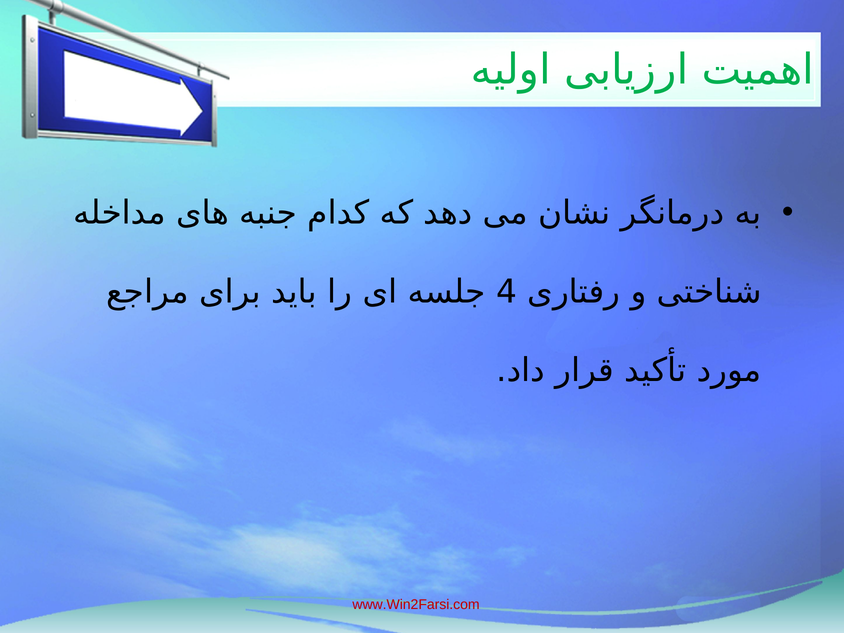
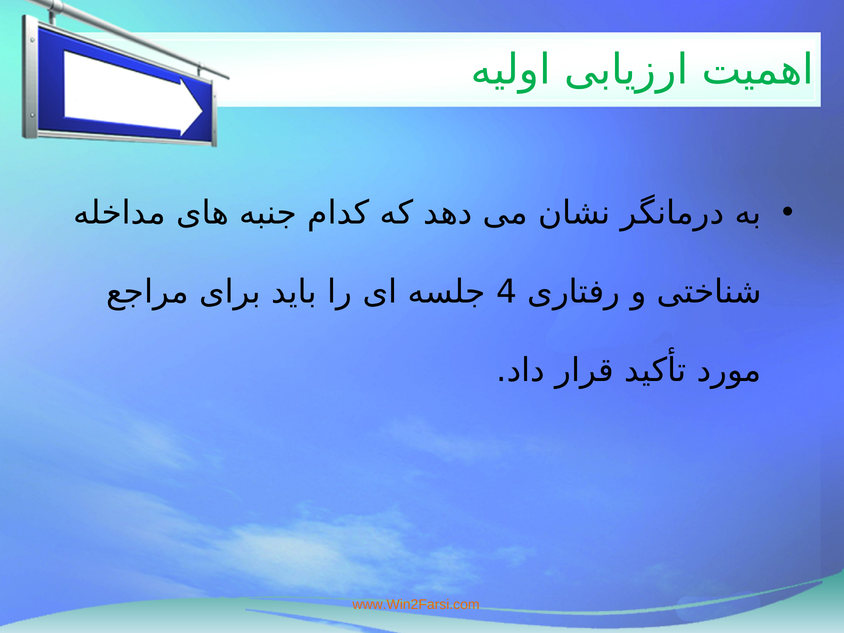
www.Win2Farsi.com colour: red -> orange (416, 605)
